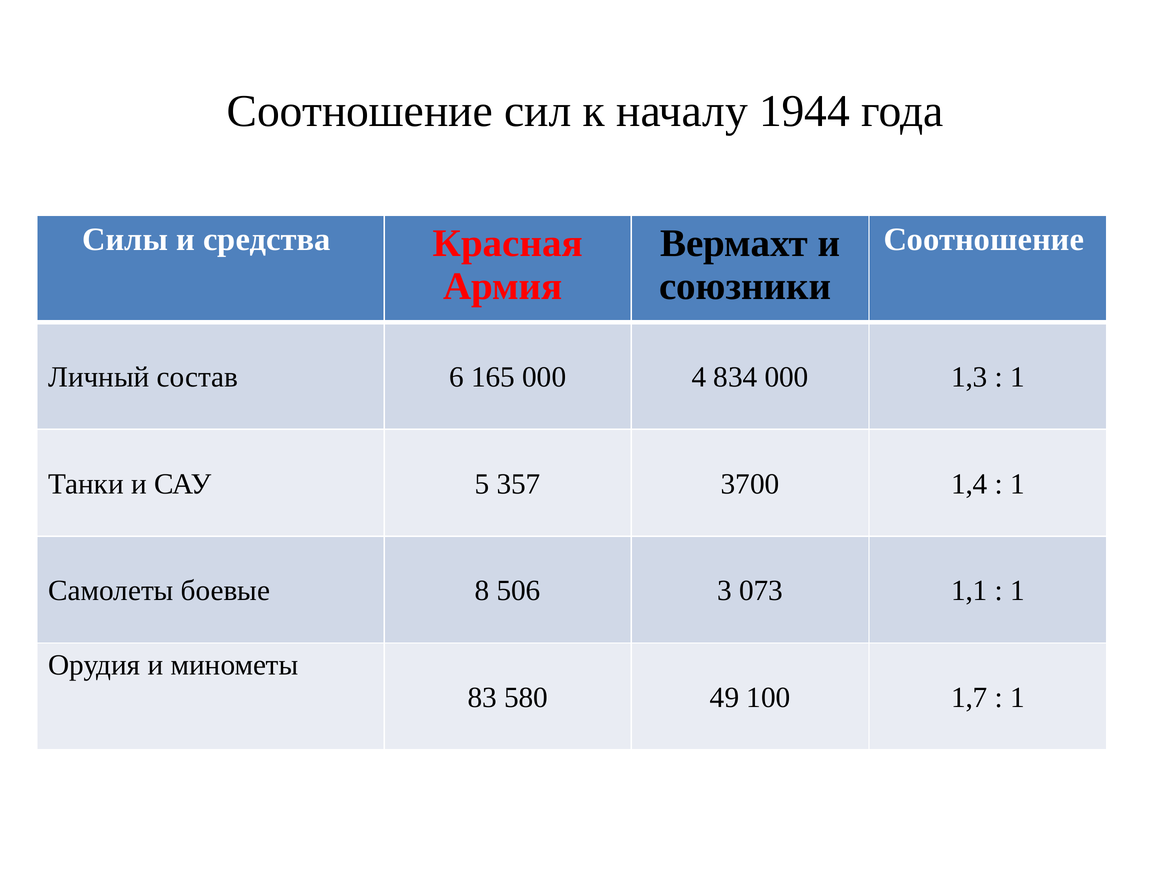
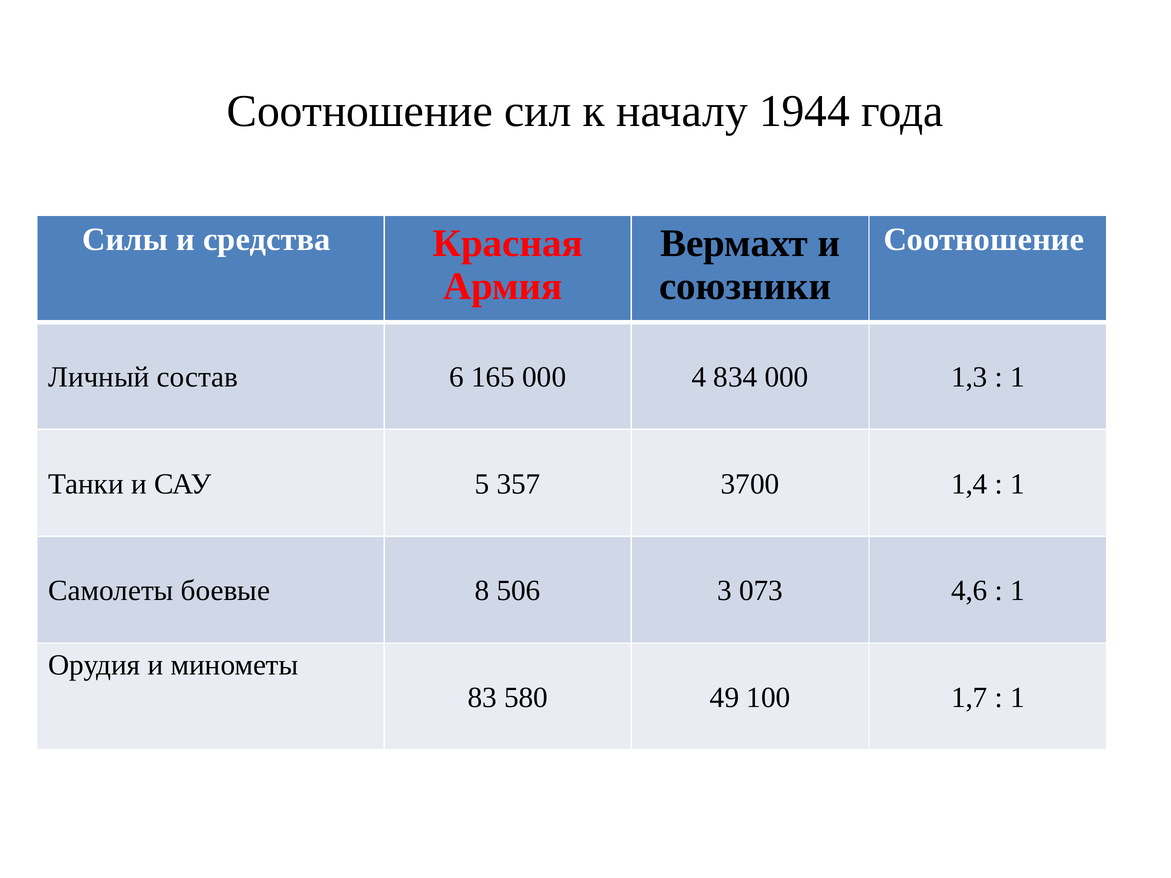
1,1: 1,1 -> 4,6 (969, 591)
